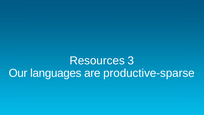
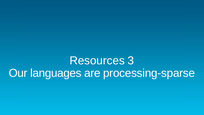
productive-sparse: productive-sparse -> processing-sparse (149, 73)
